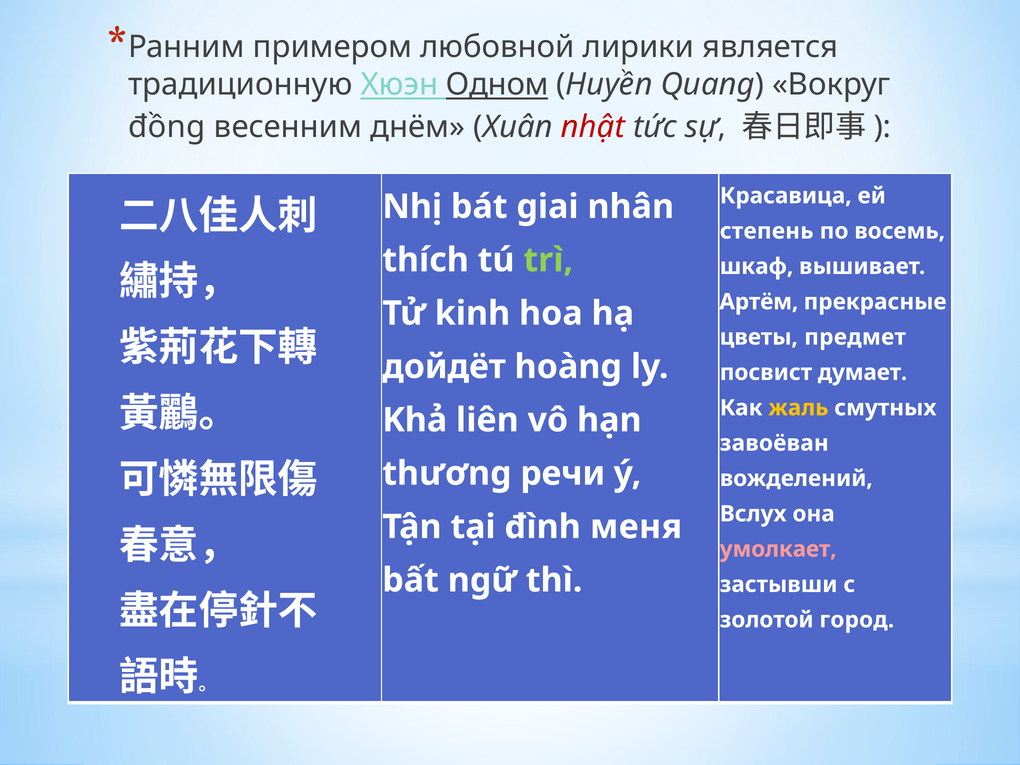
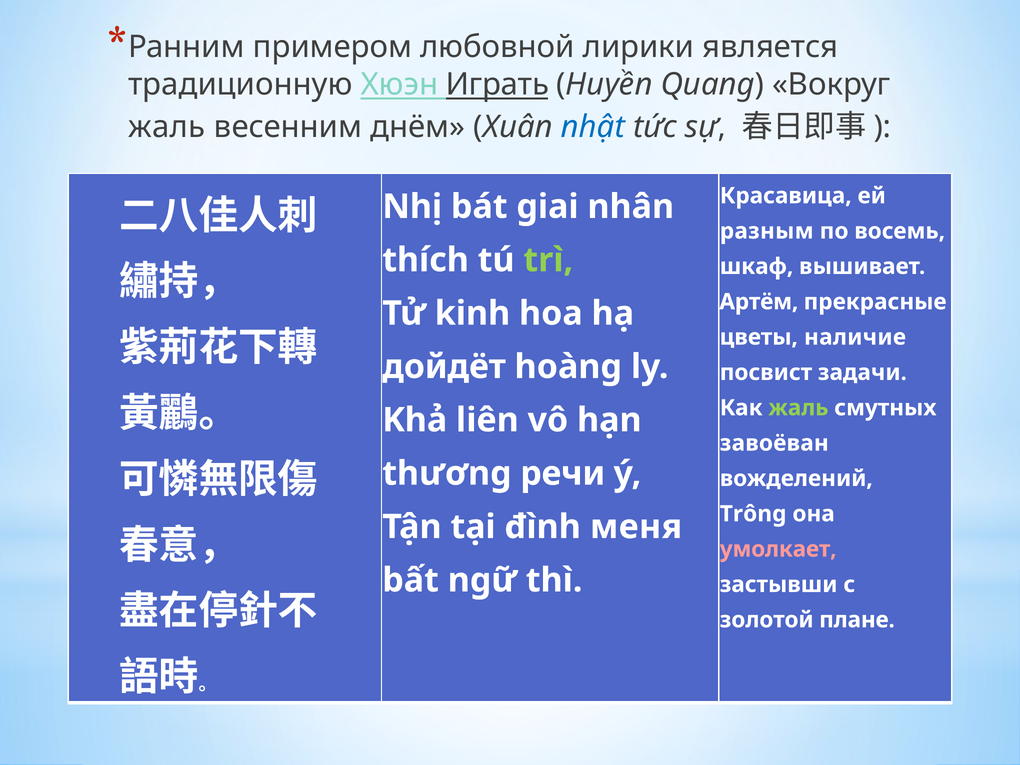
Одном: Одном -> Играть (497, 84)
đồng: đồng -> жаль (167, 127)
nhật colour: red -> blue (593, 127)
степень: степень -> разным (767, 231)
предмет: предмет -> наличие (855, 337)
думает: думает -> задачи (862, 372)
жаль colour: yellow -> light green (798, 408)
Вслух: Вслух -> Trông (753, 514)
город: город -> плане (857, 620)
